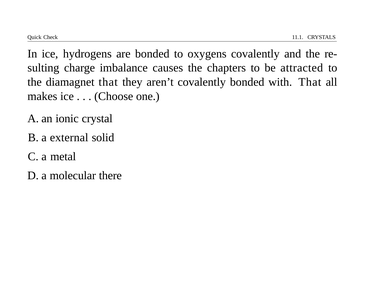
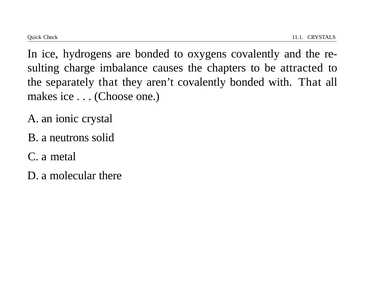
diamagnet: diamagnet -> separately (70, 82)
external: external -> neutrons (69, 138)
